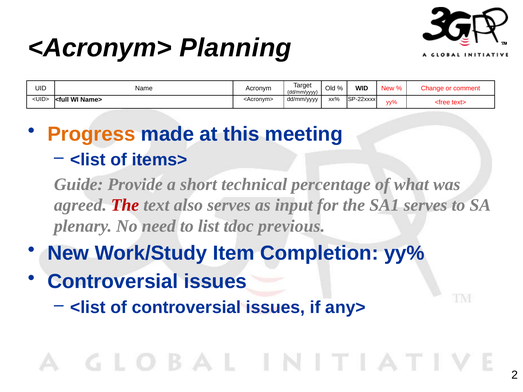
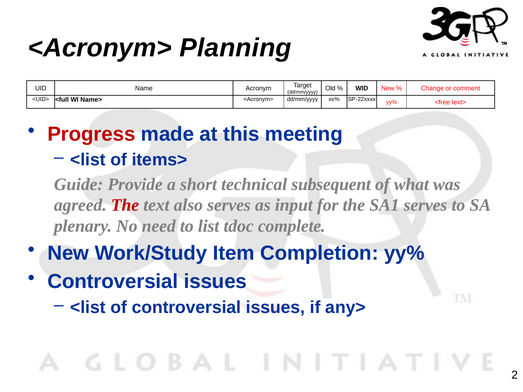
Progress colour: orange -> red (91, 134)
percentage: percentage -> subsequent (331, 184)
previous: previous -> complete (292, 226)
